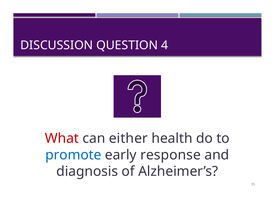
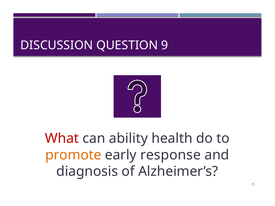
4: 4 -> 9 (165, 45)
either: either -> ability (128, 139)
promote colour: blue -> orange (73, 155)
